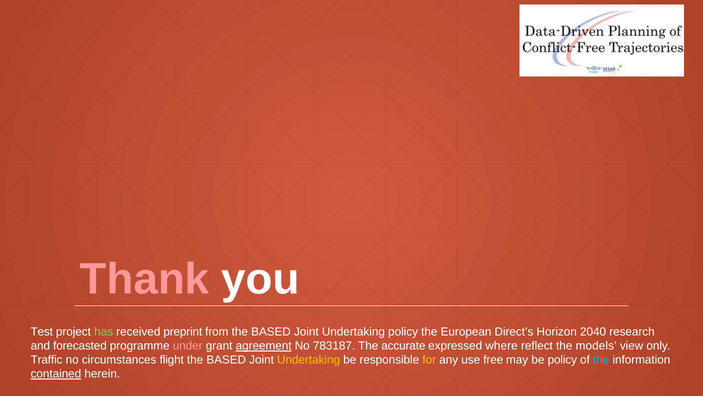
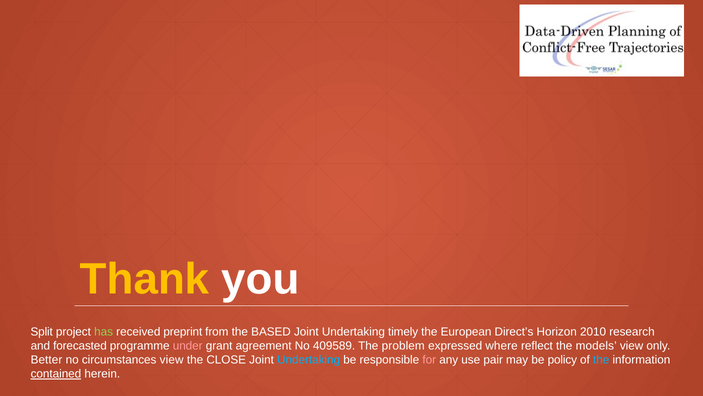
Thank colour: pink -> yellow (145, 279)
Test: Test -> Split (42, 331)
Undertaking policy: policy -> timely (403, 331)
2040: 2040 -> 2010 (593, 331)
agreement underline: present -> none (264, 345)
783187: 783187 -> 409589 (334, 345)
accurate: accurate -> problem (403, 345)
Traffic: Traffic -> Better (46, 359)
circumstances flight: flight -> view (172, 359)
BASED: BASED -> CLOSE (226, 359)
Undertaking colour: yellow -> light blue (309, 359)
for colour: yellow -> pink (429, 359)
free: free -> pair (493, 359)
